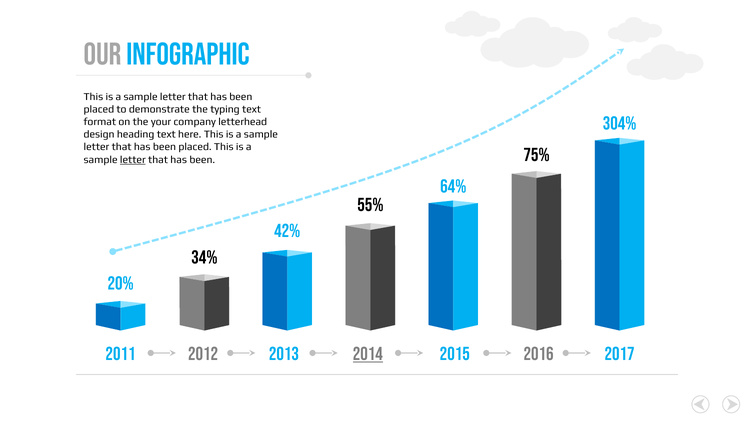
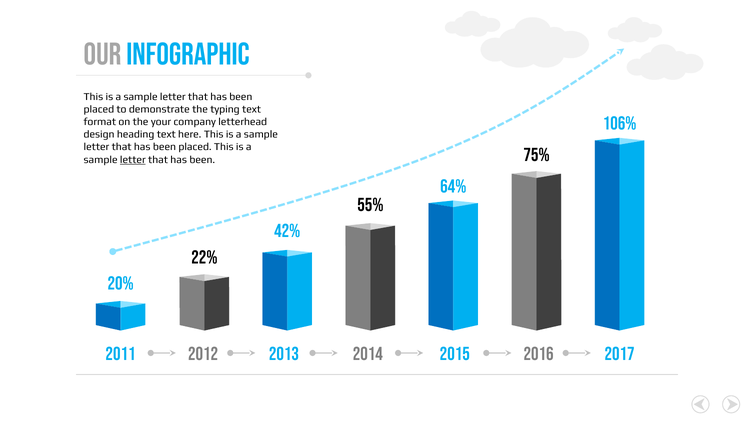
304%: 304% -> 106% (620, 123)
34%: 34% -> 22% (204, 258)
2014 underline: present -> none (368, 354)
